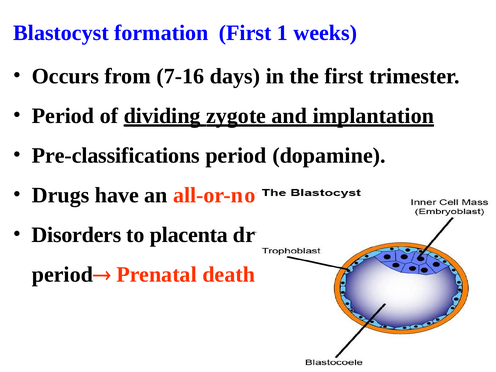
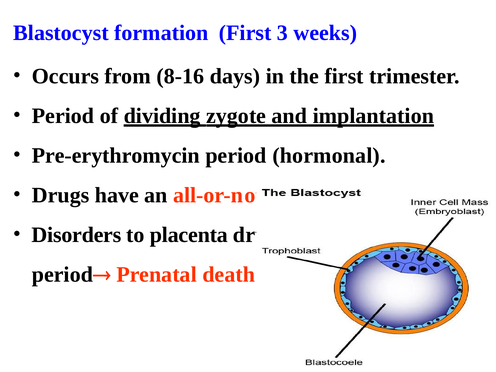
1: 1 -> 3 (282, 33)
7-16: 7-16 -> 8-16 (180, 76)
Pre-classifications: Pre-classifications -> Pre-erythromycin (116, 156)
dopamine: dopamine -> hormonal (329, 156)
